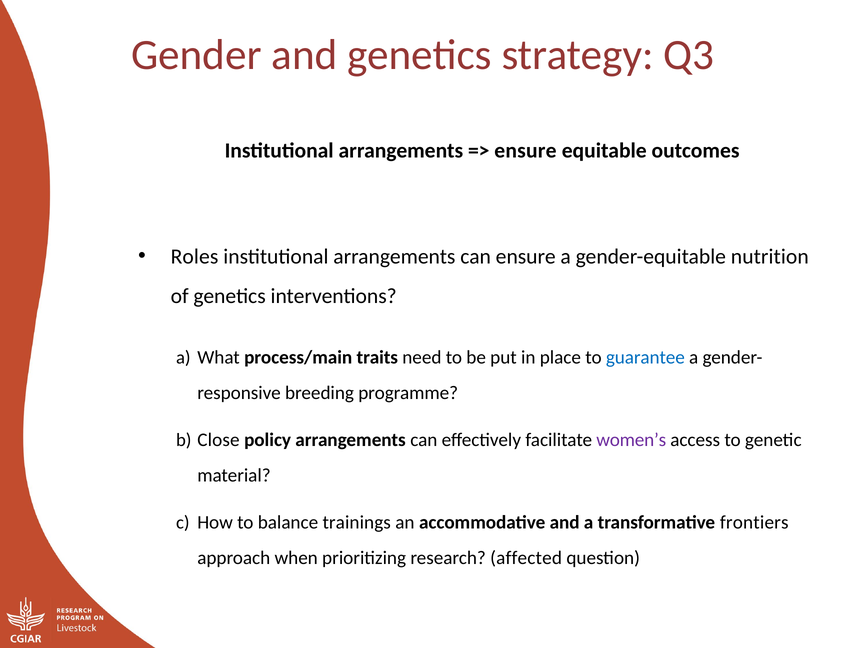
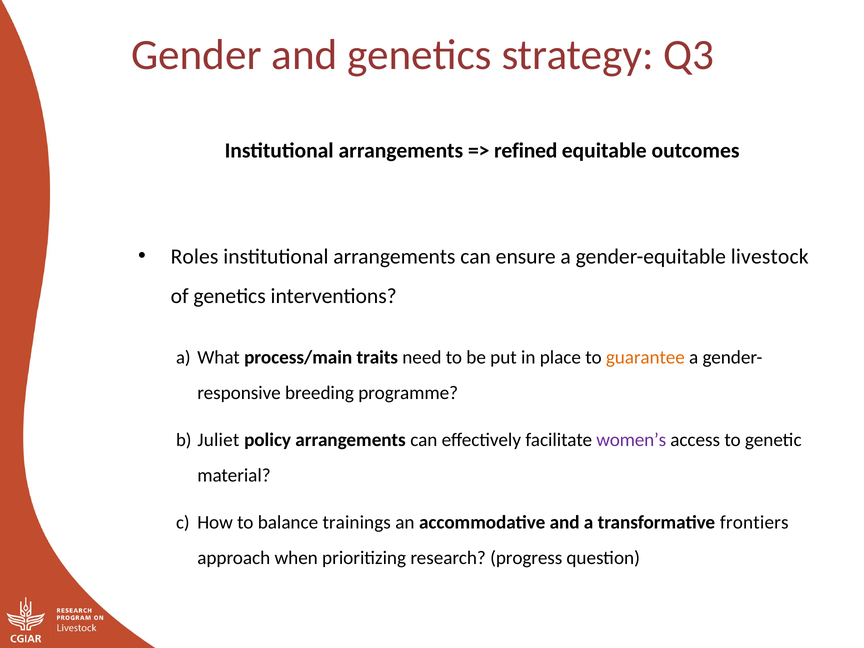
ensure: ensure -> refined (526, 150)
nutrition: nutrition -> livestock (770, 256)
guarantee colour: blue -> orange (645, 358)
Close: Close -> Juliet (218, 440)
affected: affected -> progress (526, 558)
